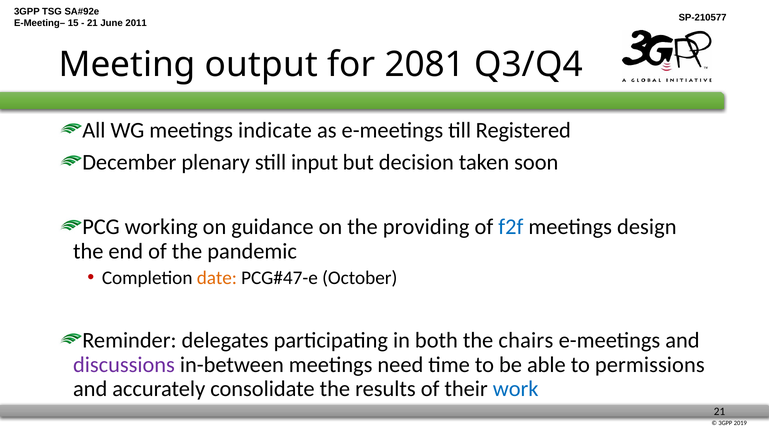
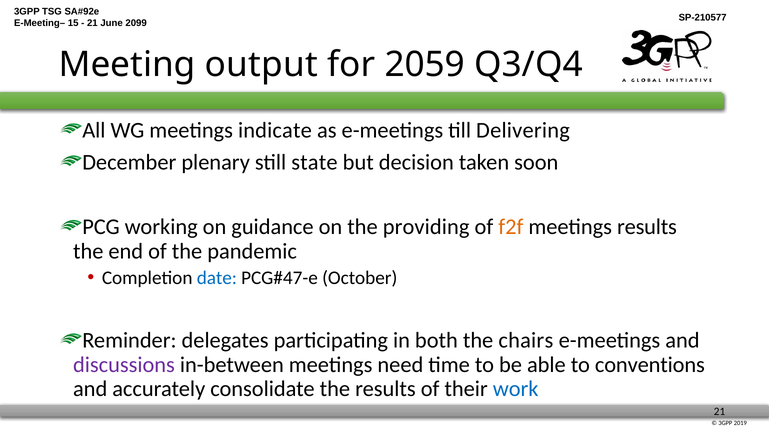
2011: 2011 -> 2099 (136, 23)
2081: 2081 -> 2059 (425, 65)
Registered: Registered -> Delivering (523, 130)
input: input -> state (314, 162)
f2f colour: blue -> orange (511, 227)
meetings design: design -> results (647, 227)
date colour: orange -> blue (217, 277)
permissions: permissions -> conventions (650, 364)
